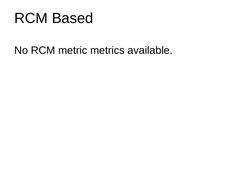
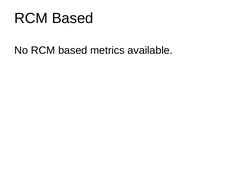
No RCM metric: metric -> based (73, 50)
